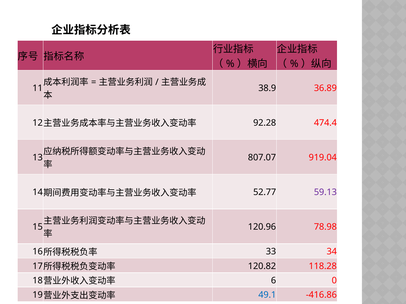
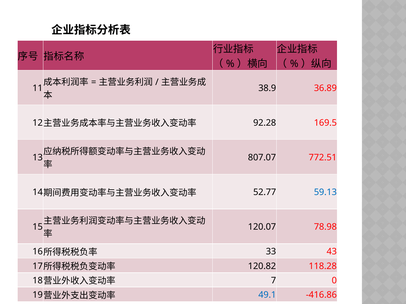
474.4: 474.4 -> 169.5 (325, 123)
919.04: 919.04 -> 772.51 (323, 158)
59.13 colour: purple -> blue (325, 193)
120.96: 120.96 -> 120.07 (262, 227)
34: 34 -> 43 (332, 252)
6: 6 -> 7 (274, 281)
